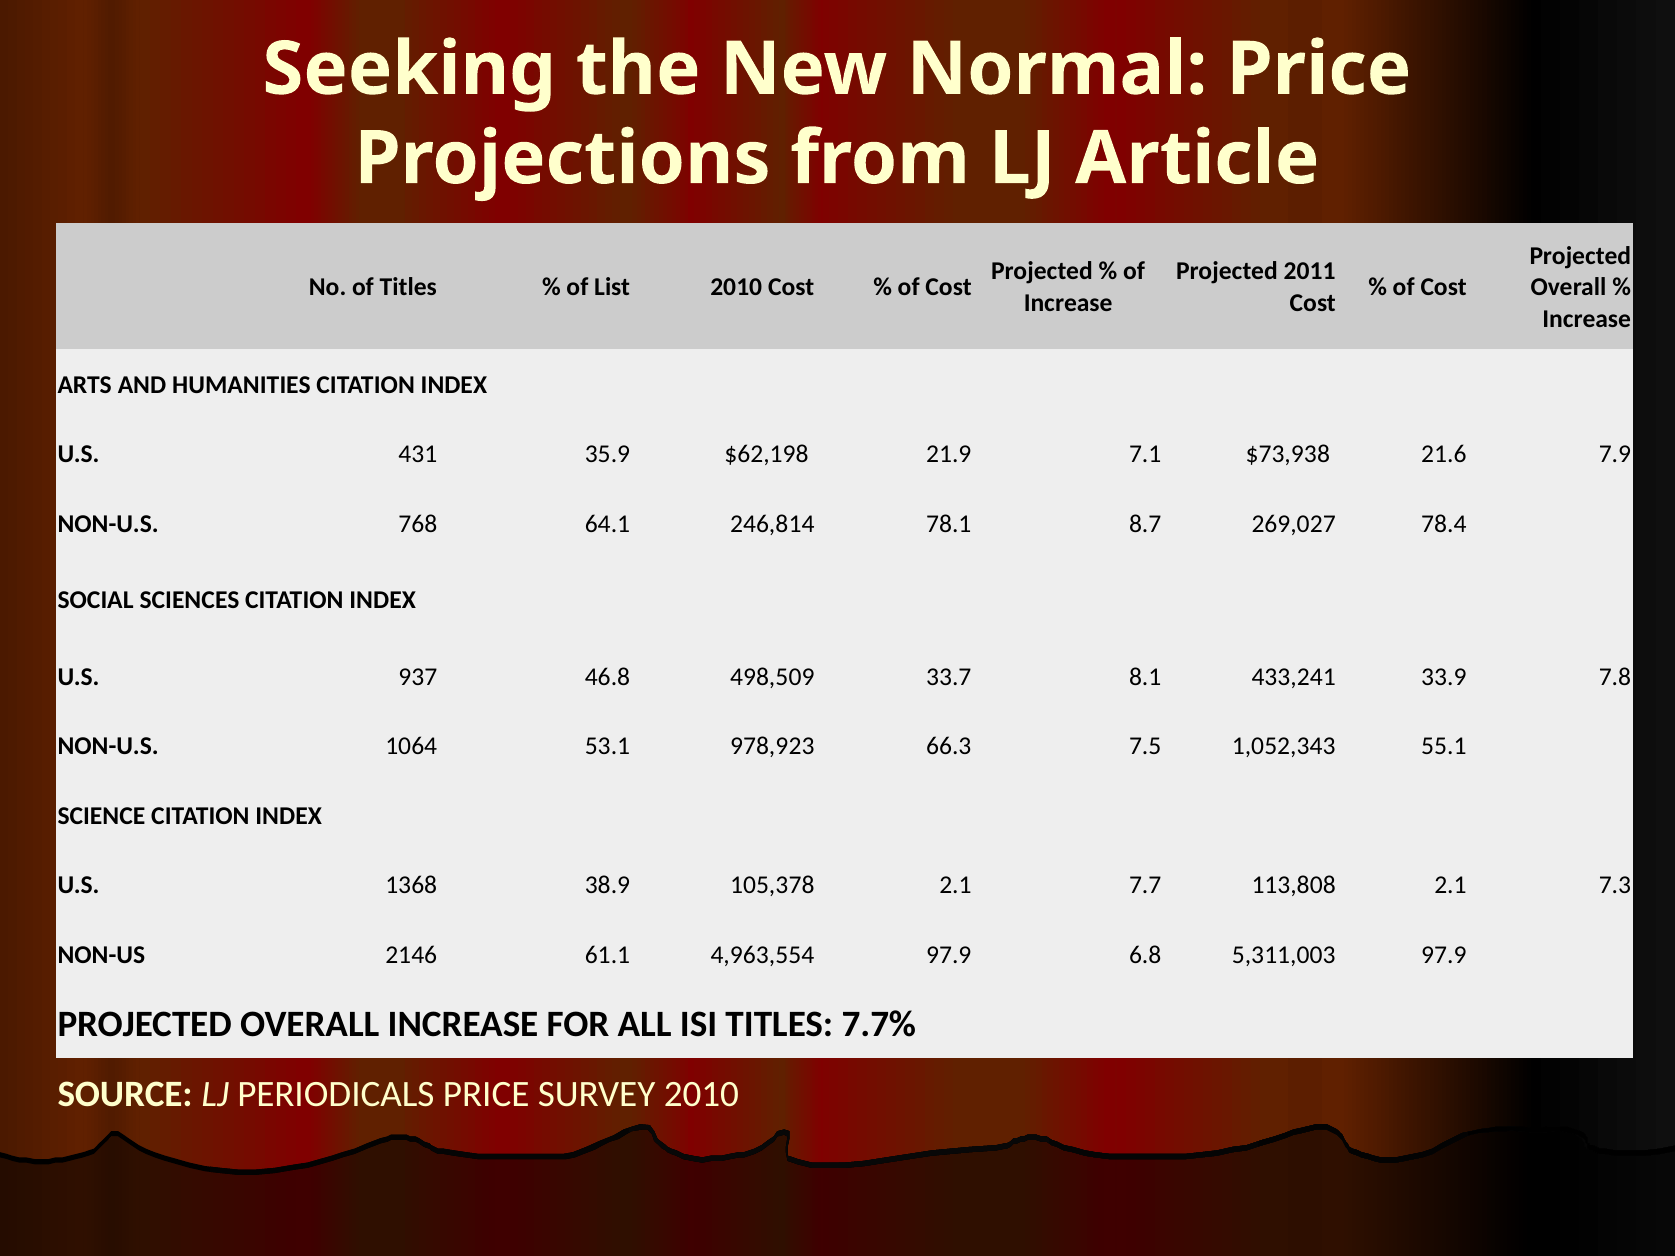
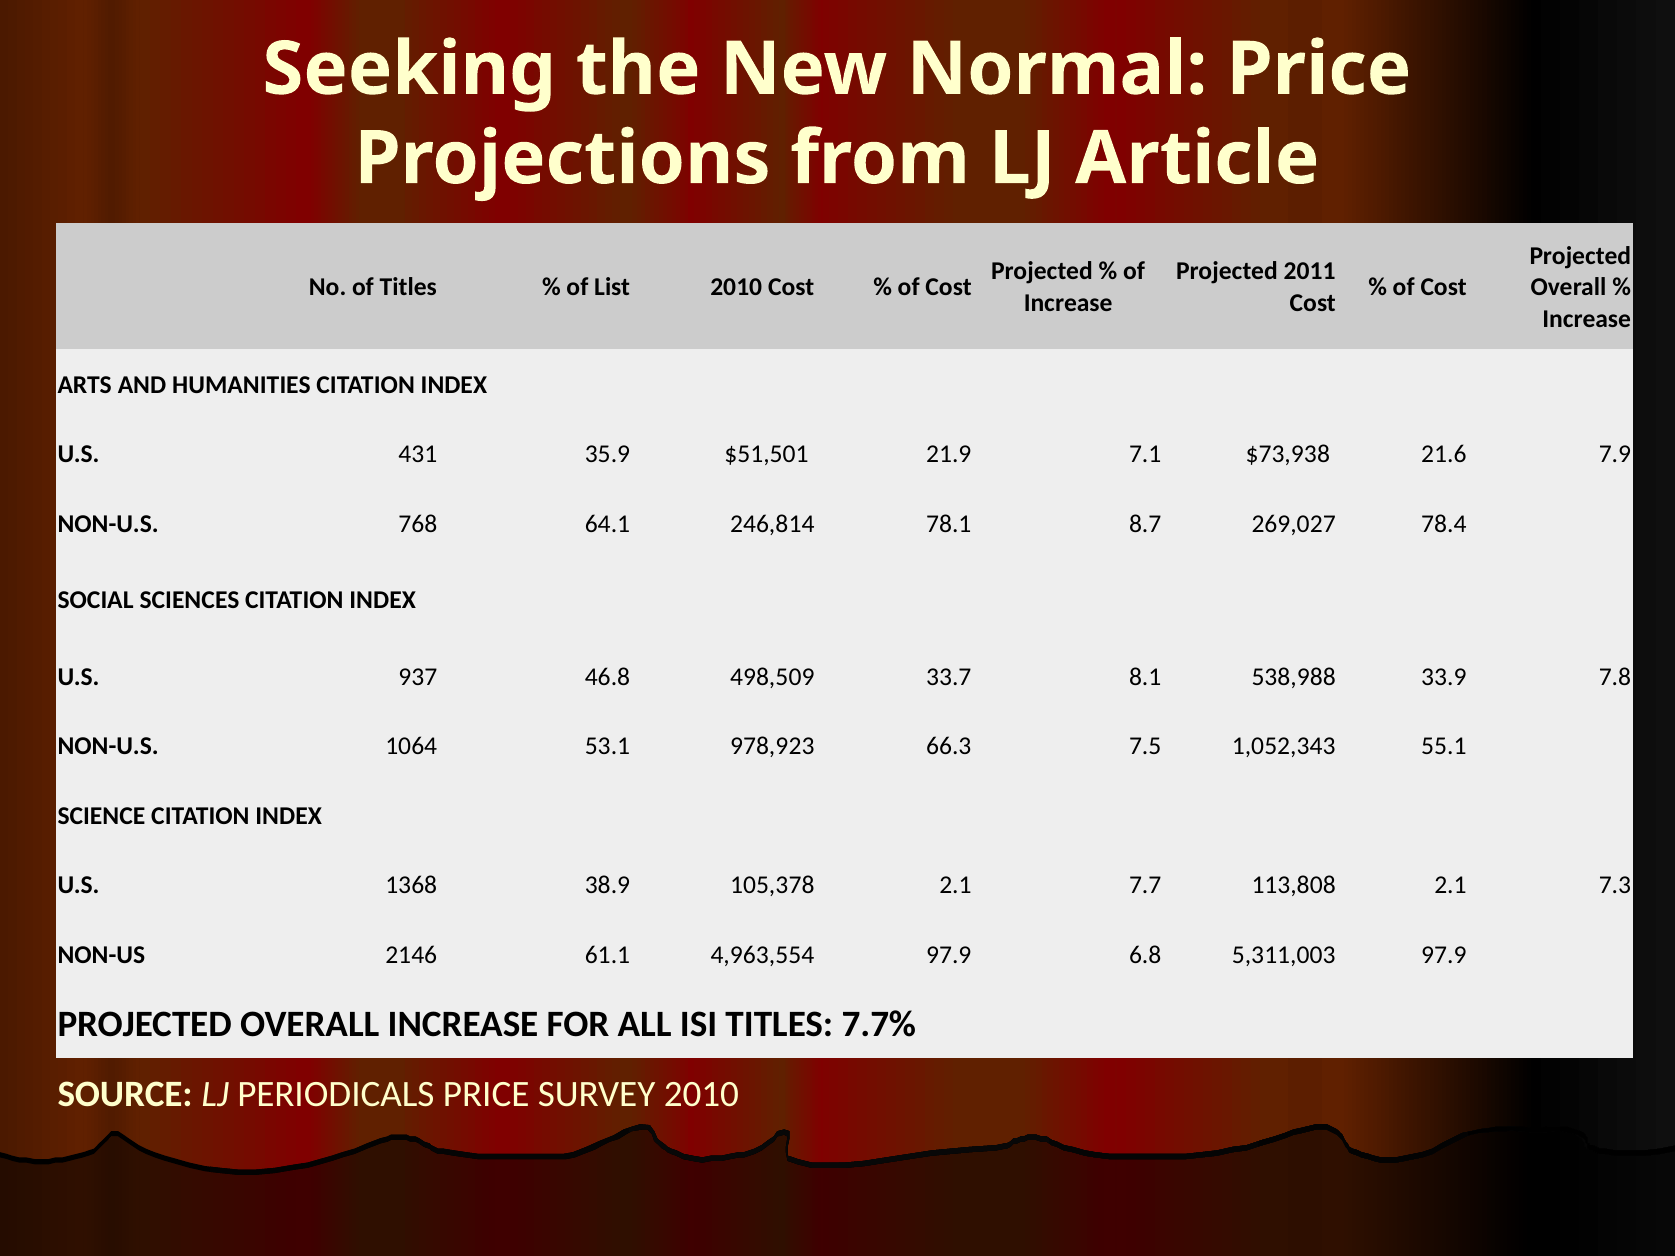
$62,198: $62,198 -> $51,501 (766, 454)
433,241: 433,241 -> 538,988 (1294, 677)
